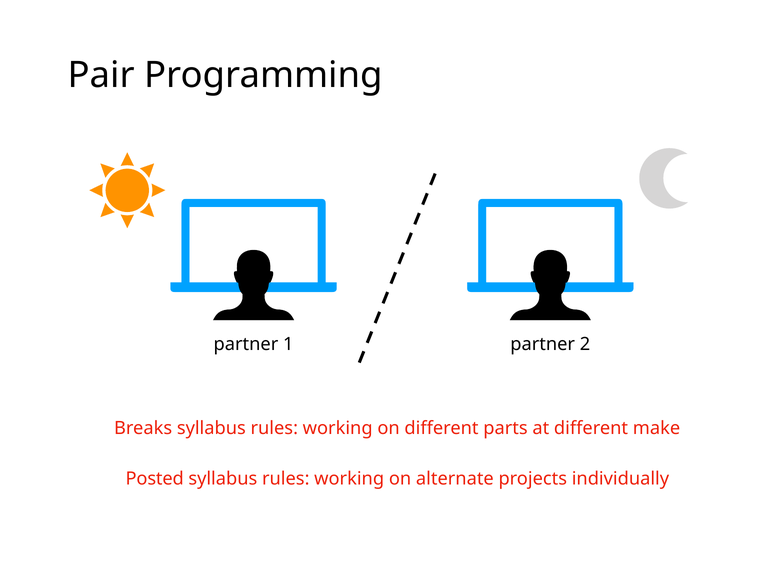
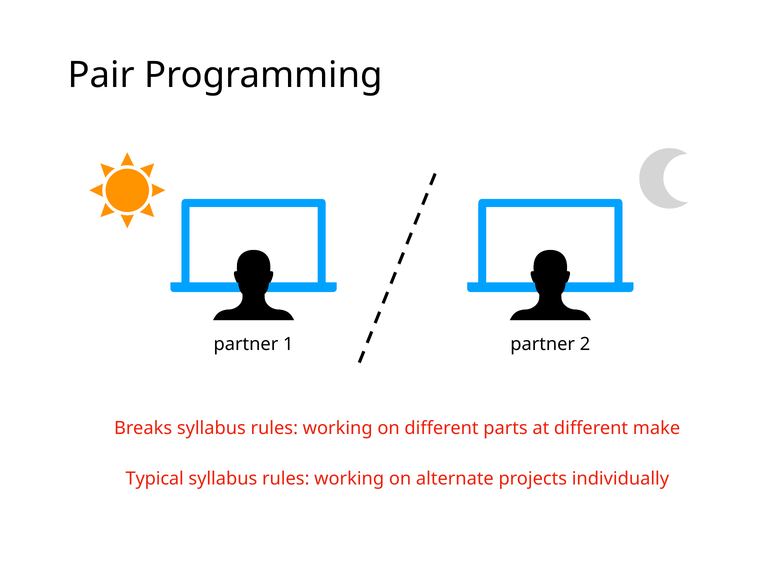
Posted: Posted -> Typical (155, 479)
